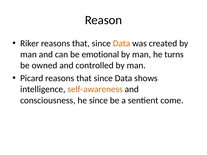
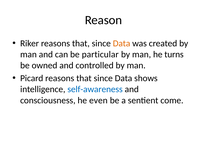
emotional: emotional -> particular (100, 54)
self-awareness colour: orange -> blue (95, 89)
he since: since -> even (98, 100)
